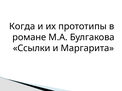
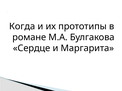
Ссылки: Ссылки -> Сердце (32, 48)
